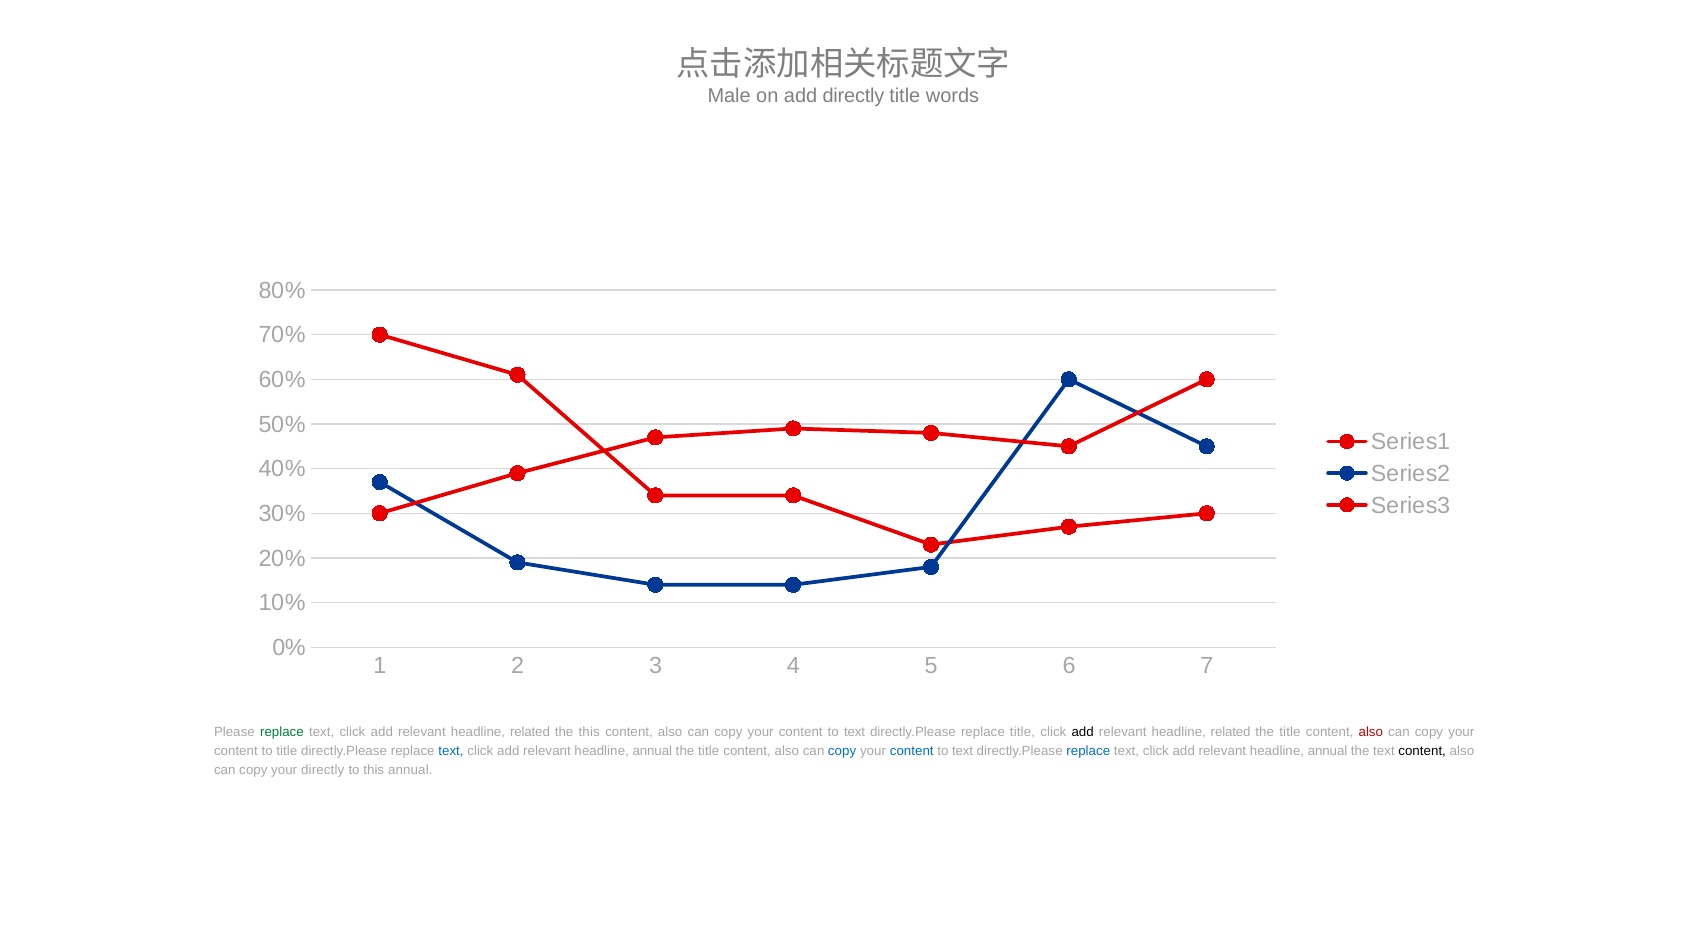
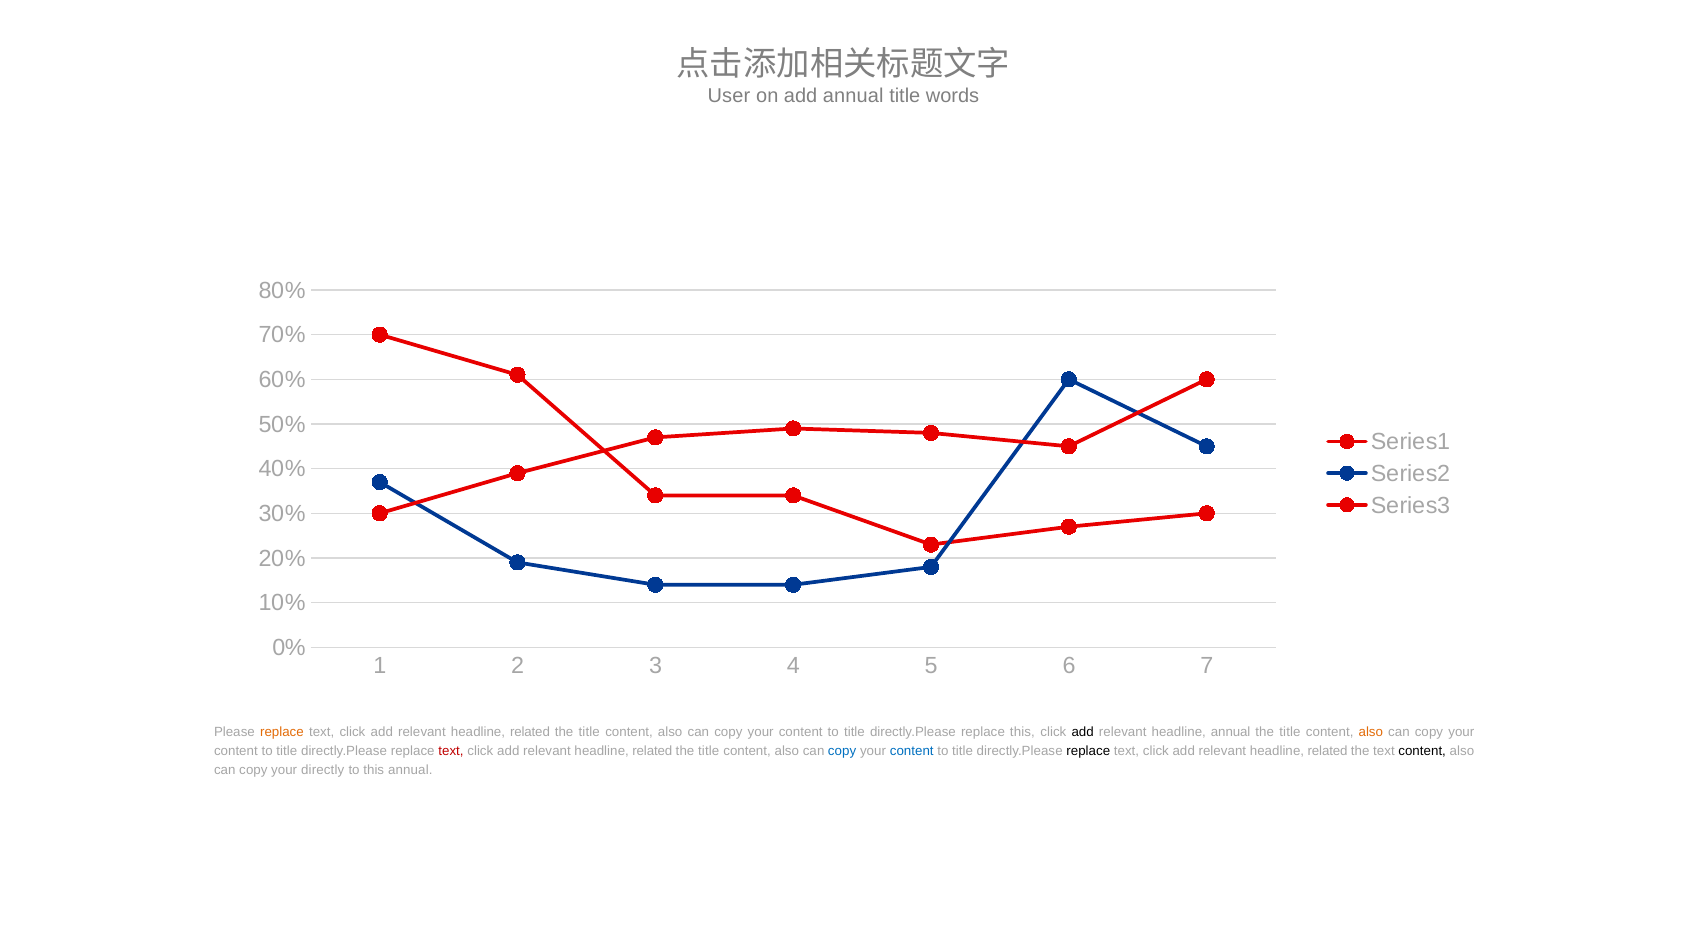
Male: Male -> User (729, 96)
add directly: directly -> annual (853, 96)
replace colour: green -> orange (282, 732)
this: this -> title (589, 732)
text: text -> title (854, 732)
replace title: title -> this (1022, 732)
related: related -> annual (1231, 732)
also colour: red -> orange (1371, 732)
text colour: blue -> red (451, 751)
annual: annual -> related (652, 751)
text: text -> title (963, 751)
replace colour: blue -> black (1088, 751)
annual: annual -> related (1328, 751)
